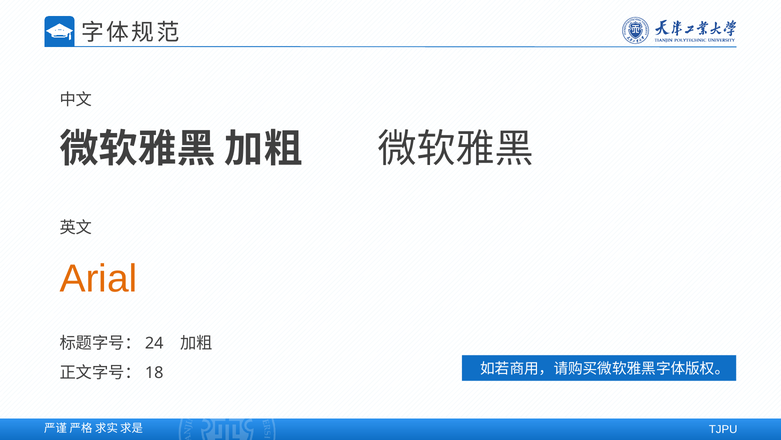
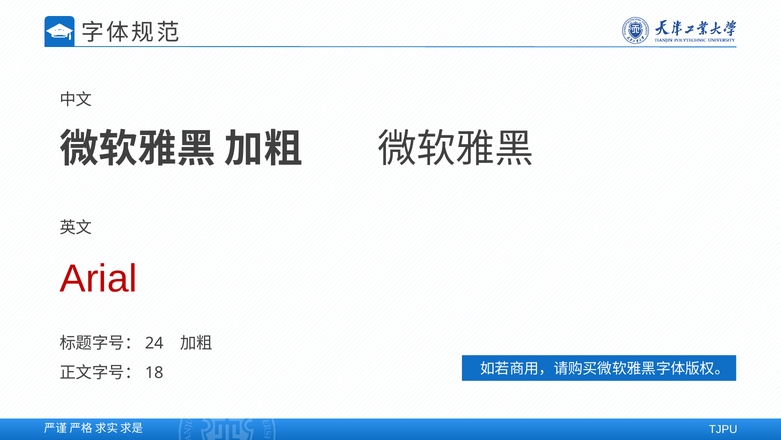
Arial colour: orange -> red (99, 278)
